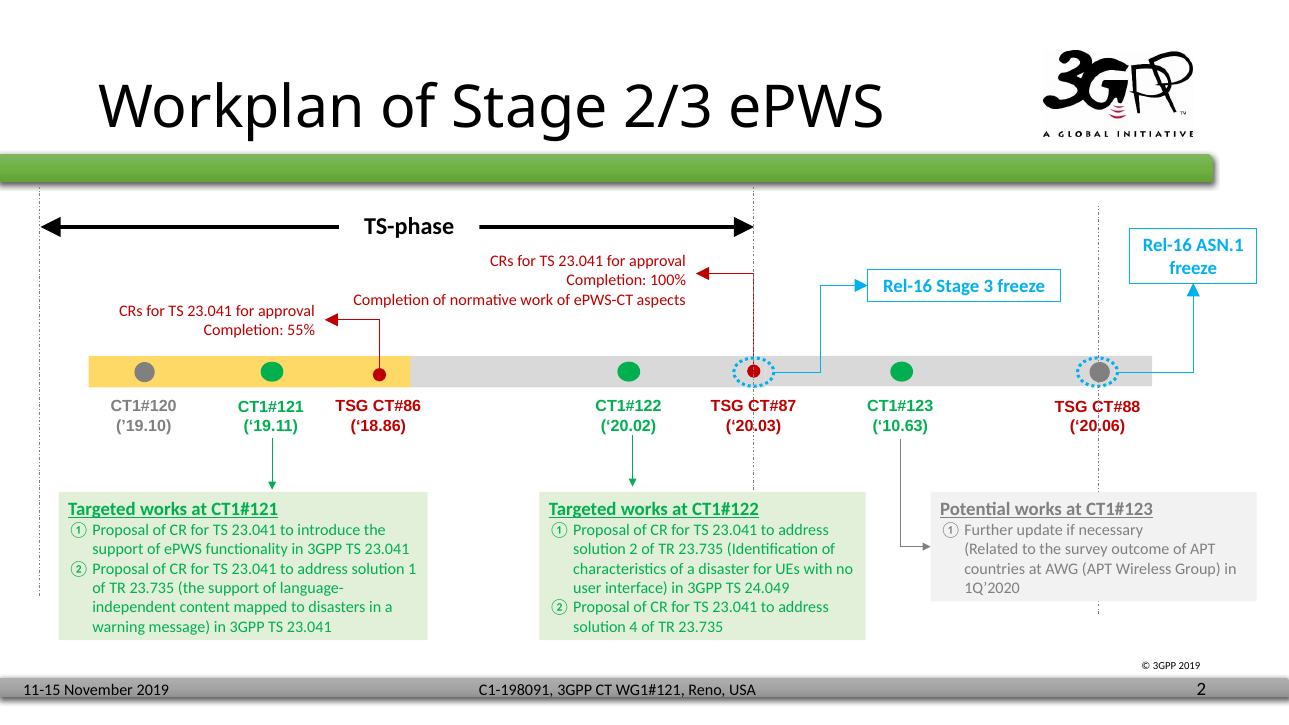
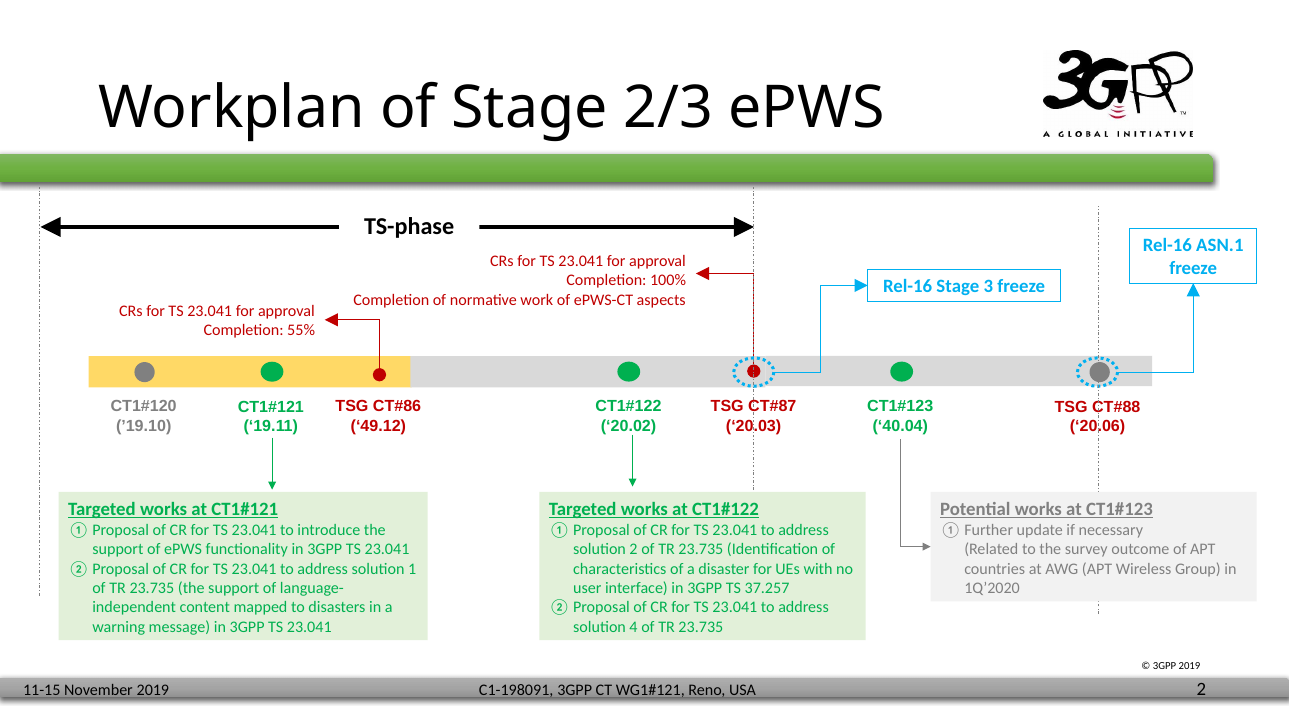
18.86: 18.86 -> 49.12 (378, 426)
10.63: 10.63 -> 40.04 (900, 426)
24.049: 24.049 -> 37.257 (767, 588)
